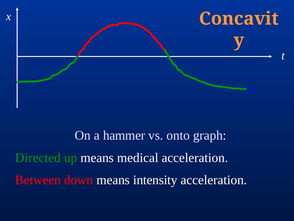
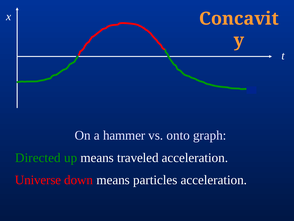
medical: medical -> traveled (138, 157)
Between: Between -> Universe (38, 180)
intensity: intensity -> particles (155, 180)
